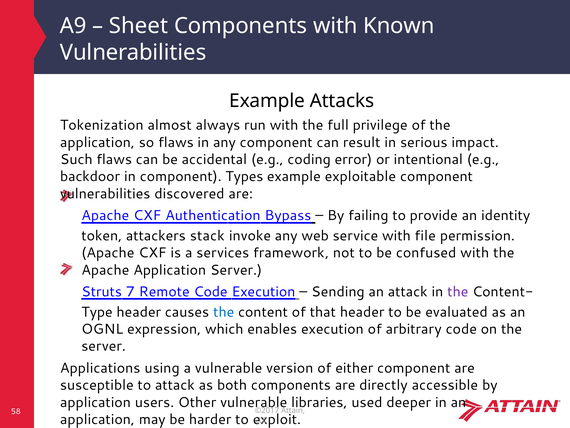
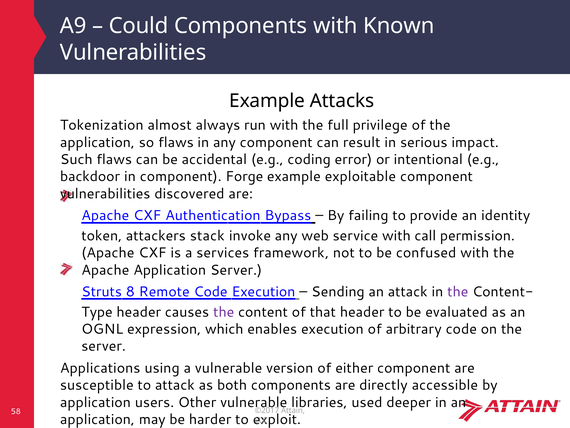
Sheet: Sheet -> Could (139, 26)
Types: Types -> Forge (244, 176)
file: file -> call (425, 235)
7: 7 -> 8 (130, 291)
the colour: blue -> purple (224, 312)
